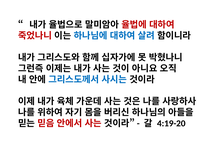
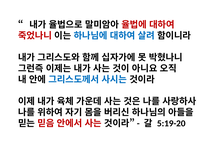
4:19-20: 4:19-20 -> 5:19-20 (171, 124)
